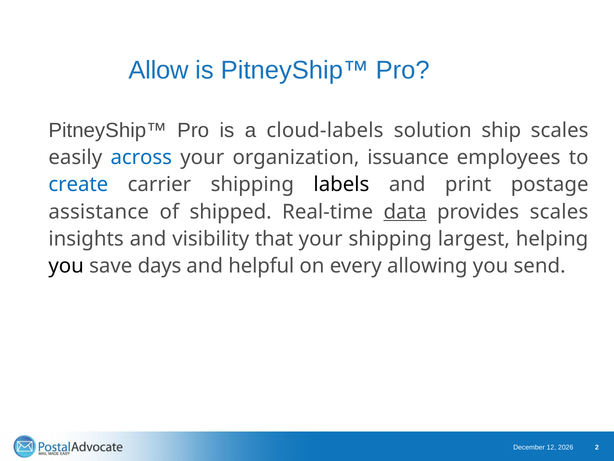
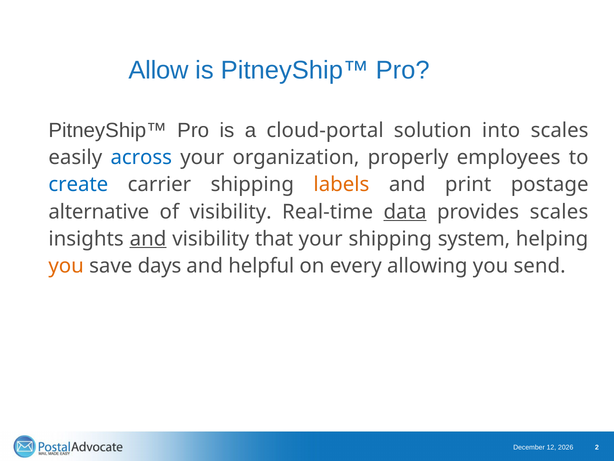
cloud-labels: cloud-labels -> cloud-portal (325, 131)
ship: ship -> into (501, 131)
issuance: issuance -> properly (408, 158)
labels colour: black -> orange (341, 185)
assistance: assistance -> alternative (99, 212)
of shipped: shipped -> visibility (231, 212)
and underline: none -> present (148, 239)
largest: largest -> system (474, 239)
you colour: black -> orange (66, 266)
